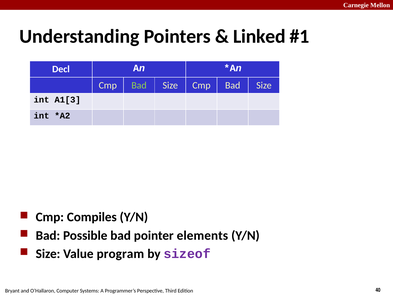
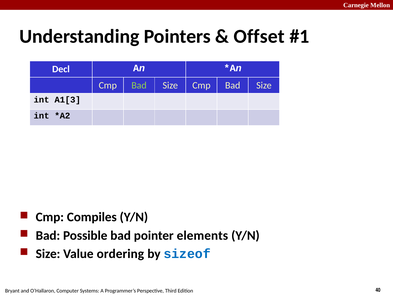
Linked: Linked -> Offset (259, 36)
program: program -> ordering (120, 254)
sizeof colour: purple -> blue (187, 254)
